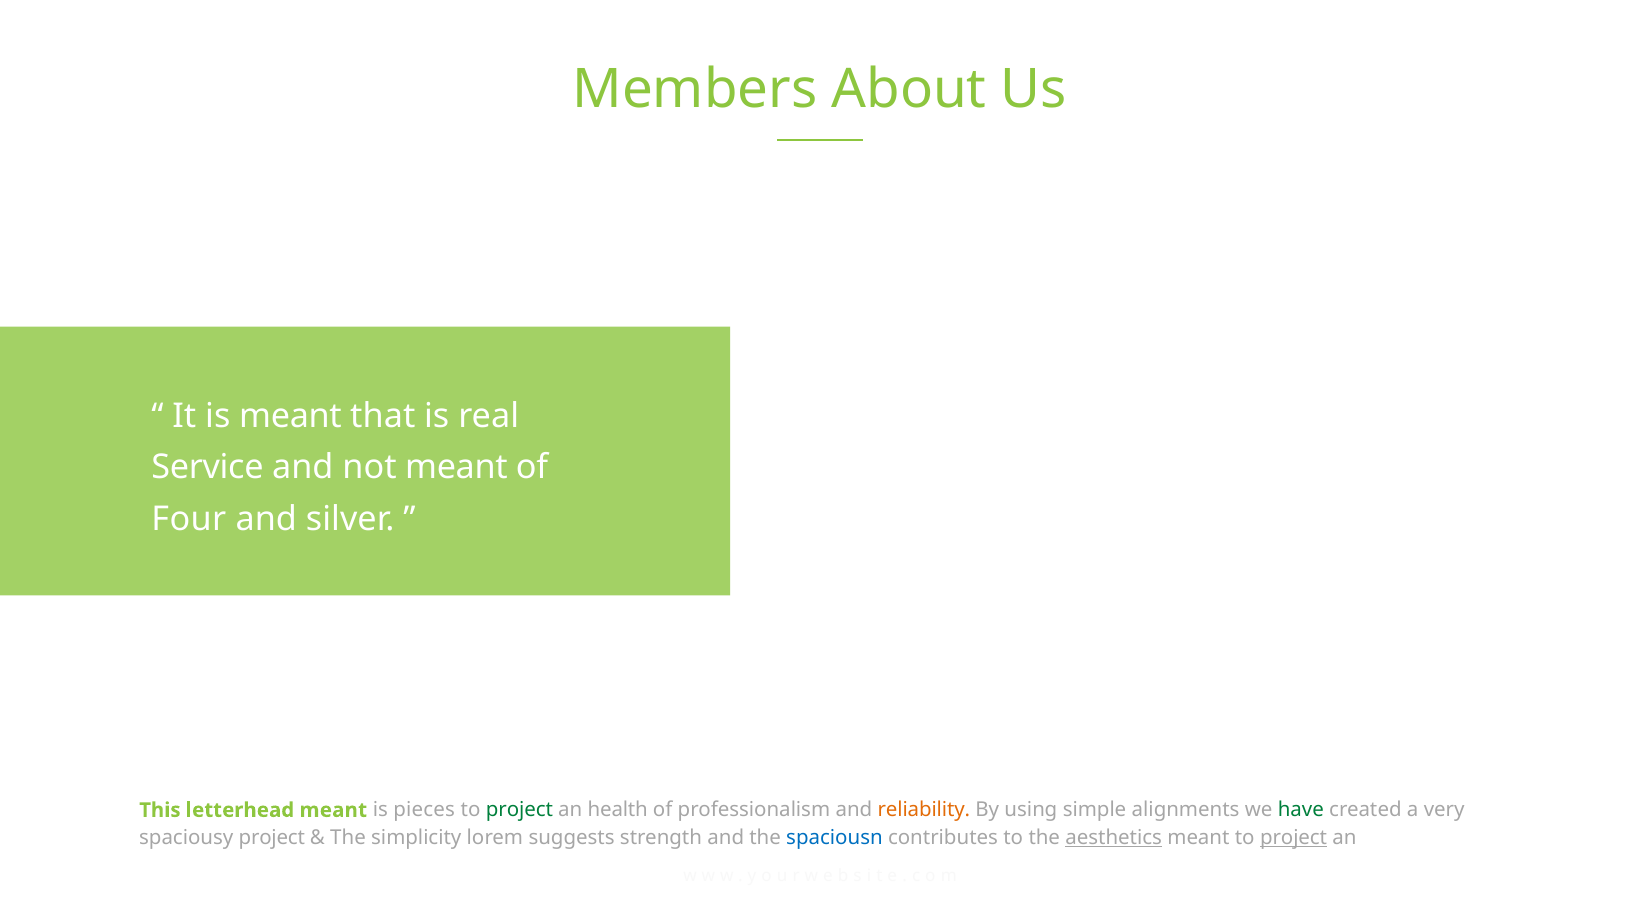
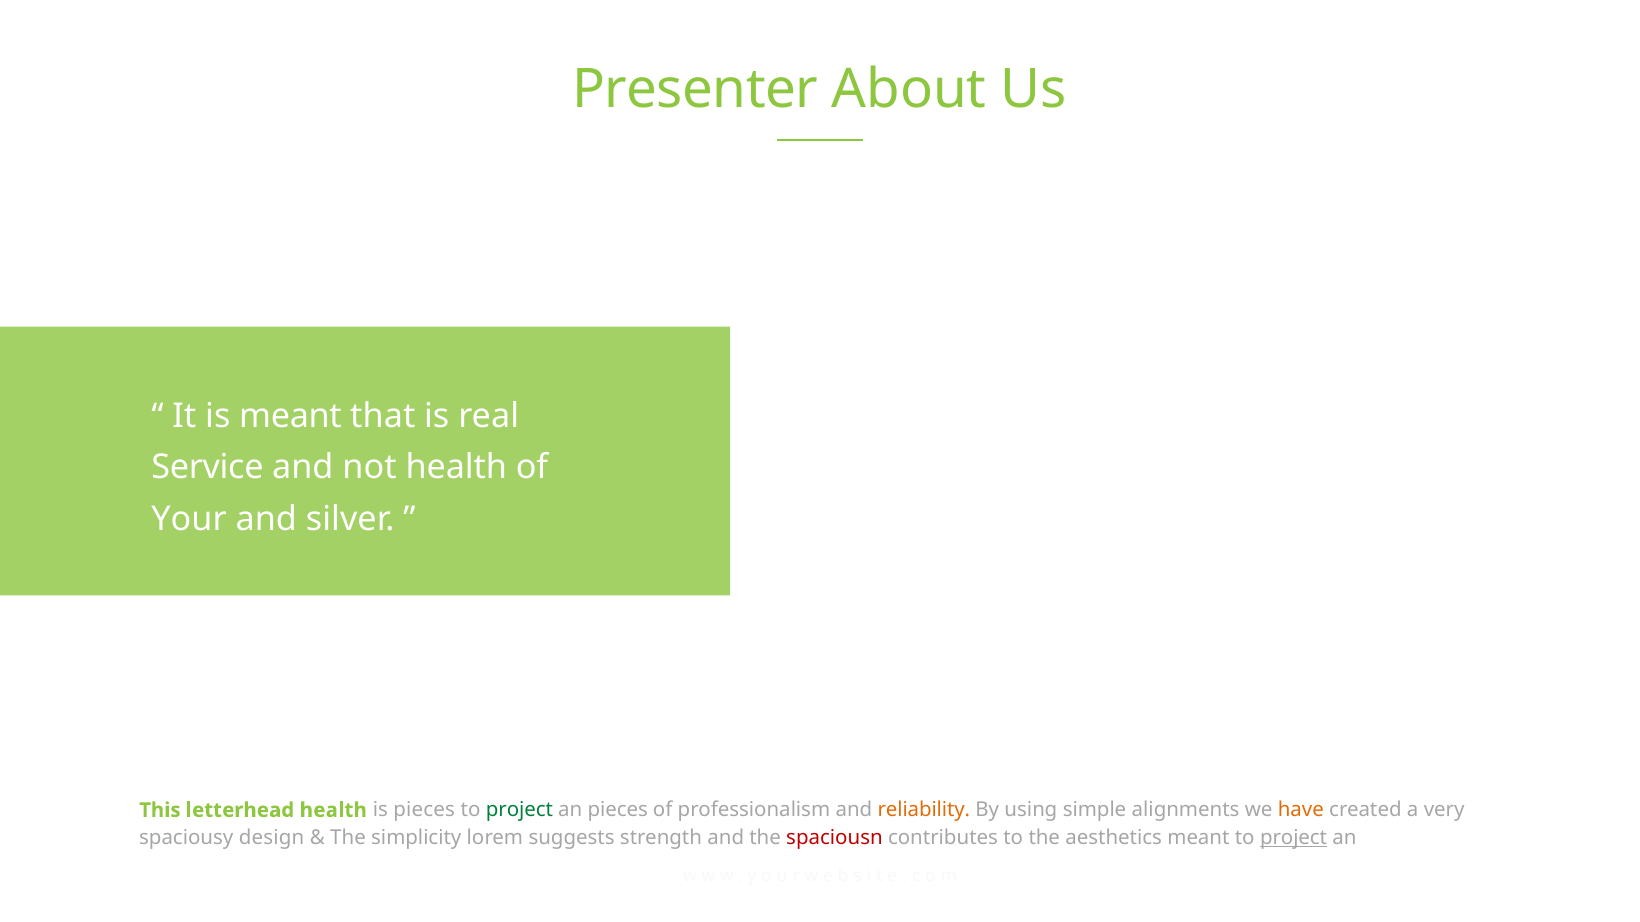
Members: Members -> Presenter (695, 90)
not meant: meant -> health (456, 468)
Four: Four -> Your (189, 519)
letterhead meant: meant -> health (333, 811)
an health: health -> pieces (618, 811)
have colour: green -> orange (1301, 811)
spaciousy project: project -> design (272, 838)
spaciousn colour: blue -> red (834, 838)
aesthetics underline: present -> none (1114, 838)
